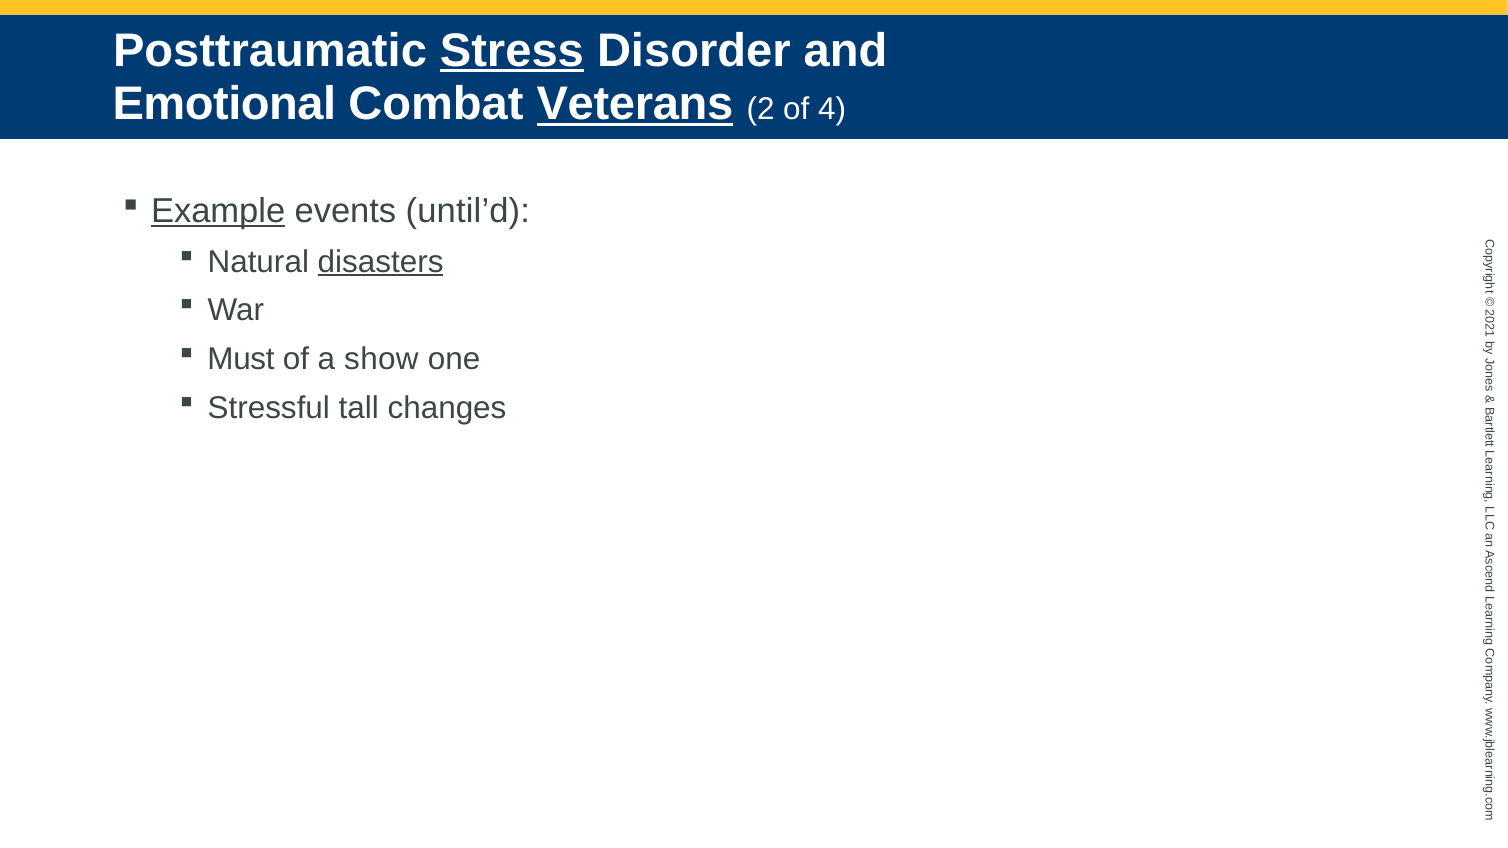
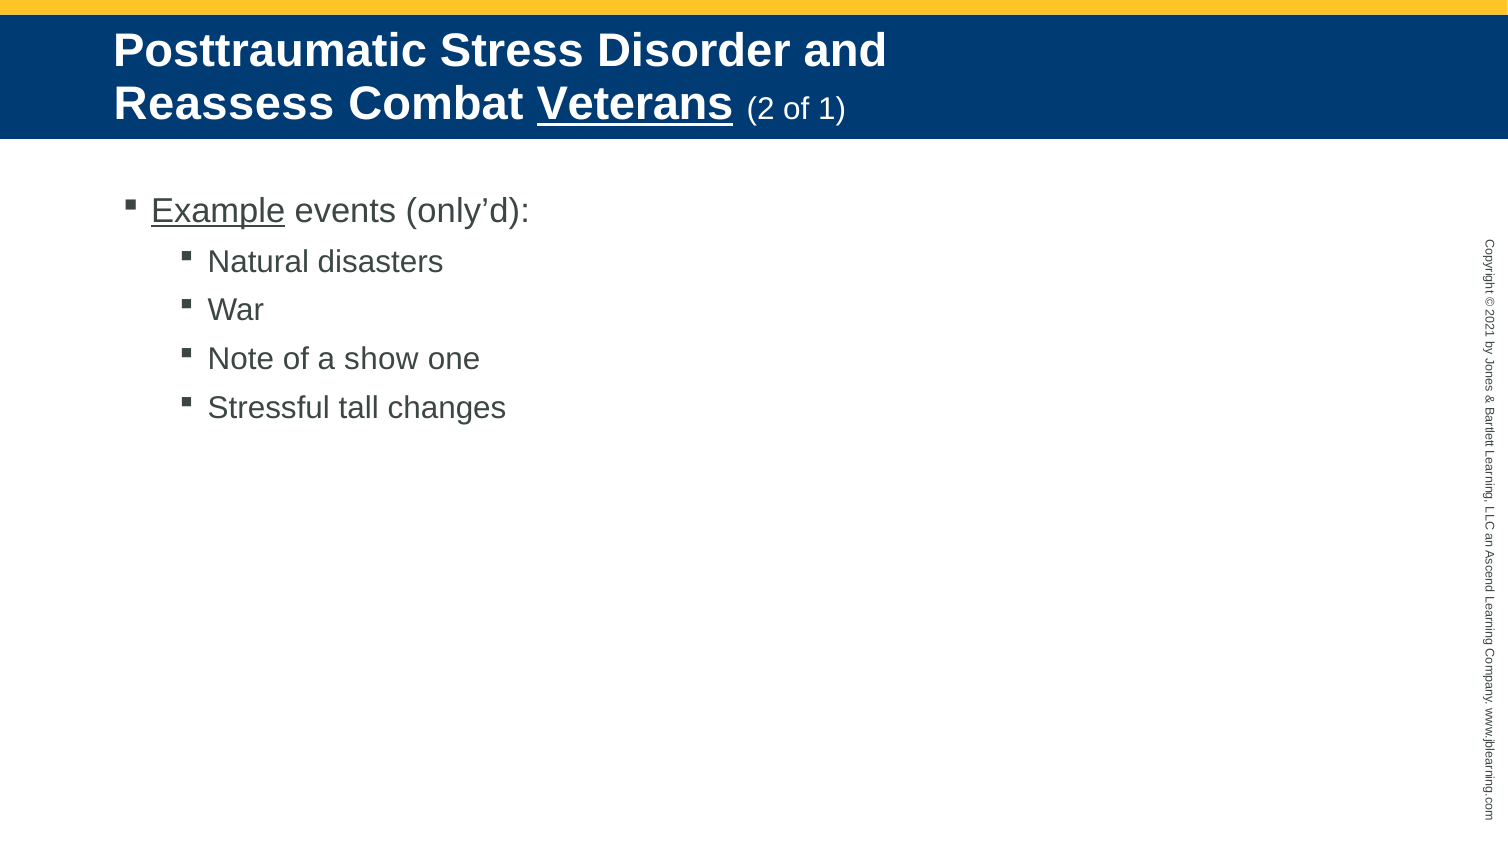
Stress underline: present -> none (512, 51)
Emotional: Emotional -> Reassess (224, 104)
of 4: 4 -> 1 (832, 109)
until’d: until’d -> only’d (468, 212)
disasters underline: present -> none (381, 262)
Must: Must -> Note (241, 359)
